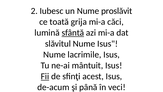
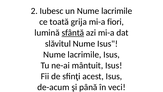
un Nume proslăvit: proslăvit -> lacrimile (117, 11)
căci: căci -> fiori (116, 22)
Fii underline: present -> none (45, 76)
